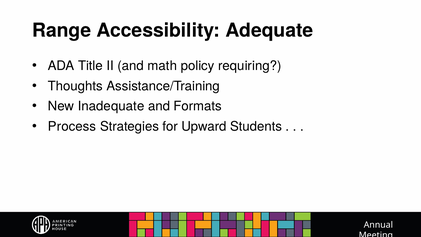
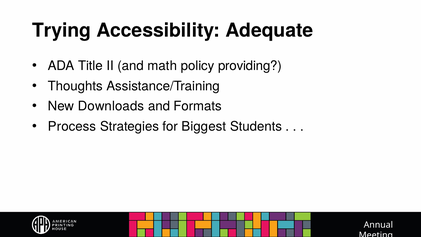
Range: Range -> Trying (62, 31)
requiring: requiring -> providing (250, 66)
Inadequate: Inadequate -> Downloads (111, 106)
Upward: Upward -> Biggest (204, 126)
